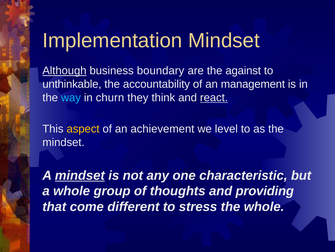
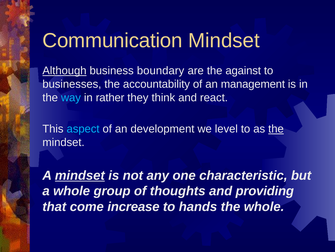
Implementation: Implementation -> Communication (112, 41)
unthinkable: unthinkable -> businesses (72, 84)
churn: churn -> rather (110, 97)
react underline: present -> none (214, 97)
aspect colour: yellow -> light blue (83, 129)
achievement: achievement -> development (162, 129)
the underline: none -> present (276, 129)
different: different -> increase (133, 206)
stress: stress -> hands (198, 206)
